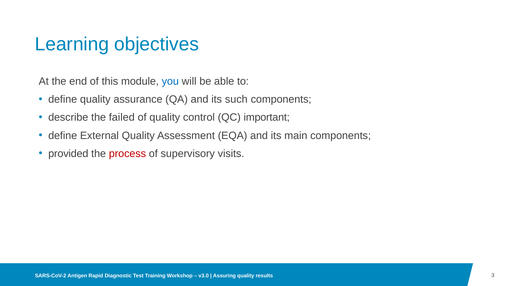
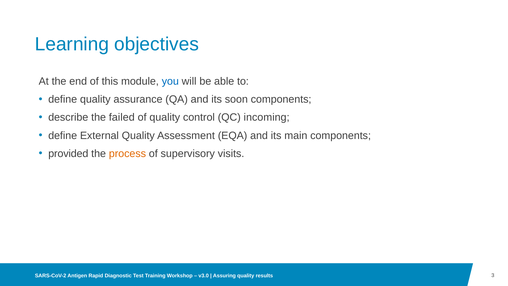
such: such -> soon (236, 99)
important: important -> incoming (267, 117)
process colour: red -> orange (127, 153)
